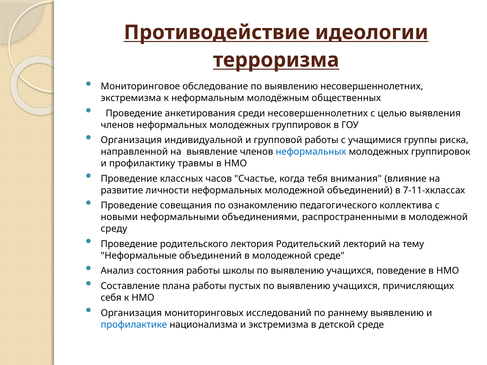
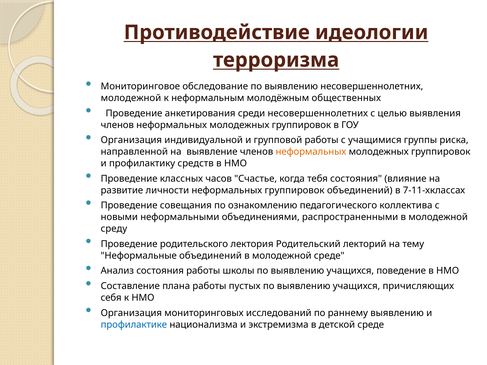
экстремизма: экстремизма -> молодежной (131, 98)
неформальных colour: blue -> orange (311, 152)
травмы: травмы -> средств (196, 164)
тебя внимания: внимания -> состояния (356, 179)
неформальных молодежной: молодежной -> группировок (295, 190)
